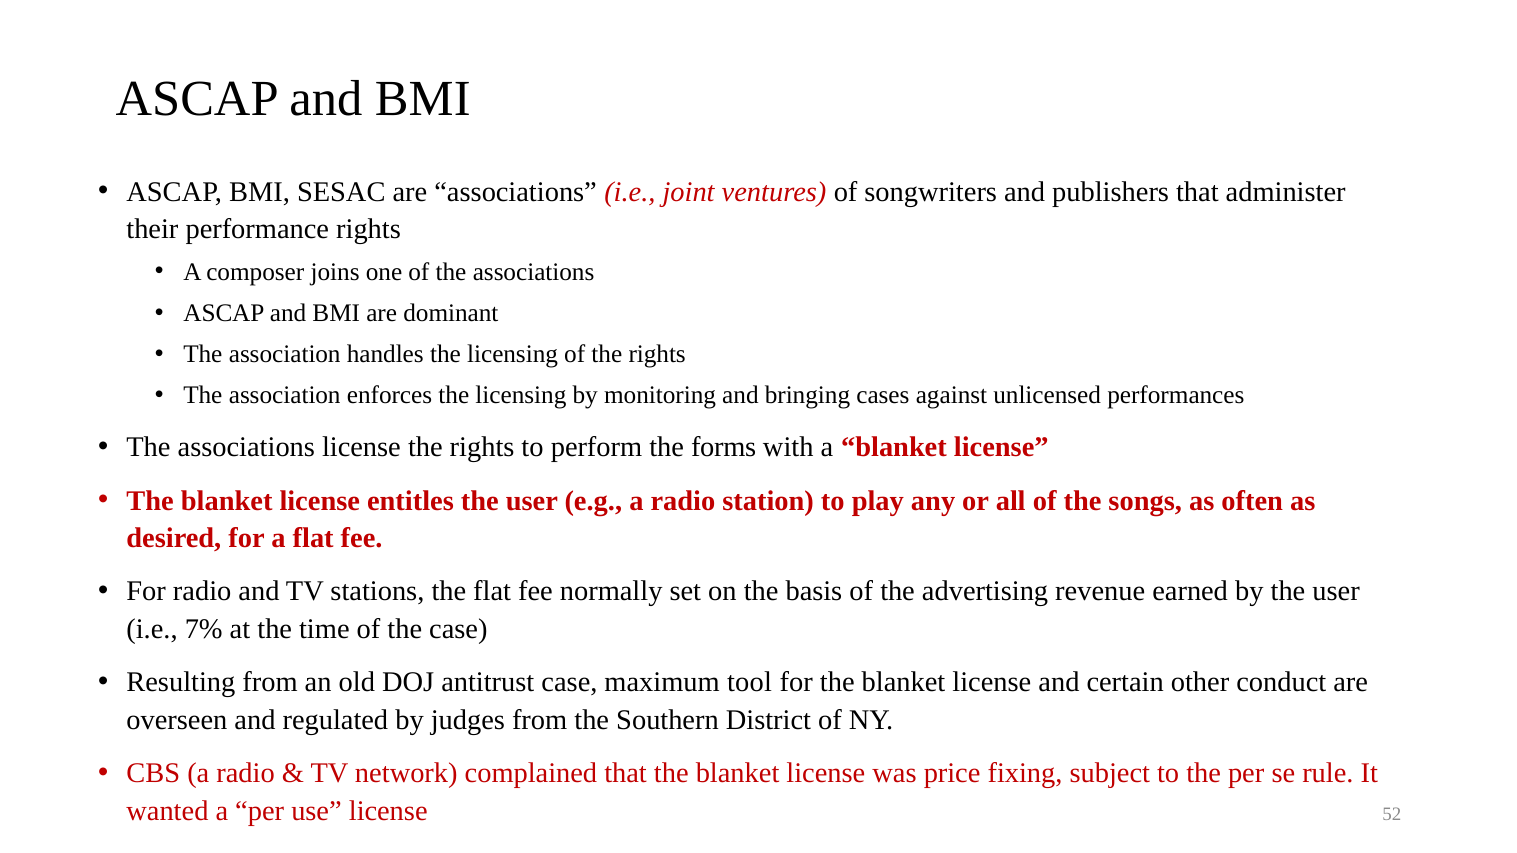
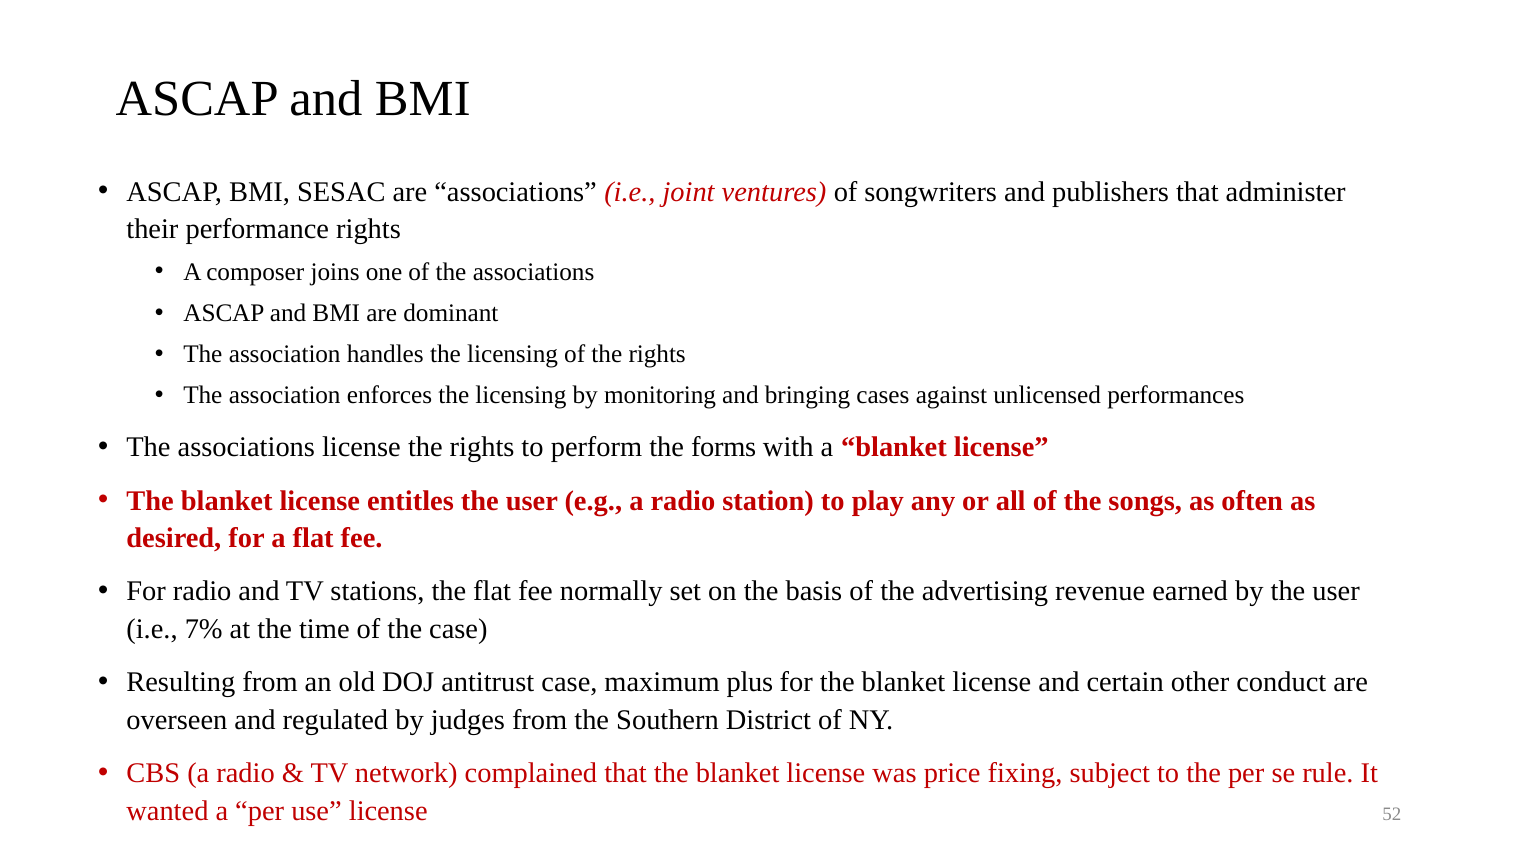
tool: tool -> plus (750, 683)
